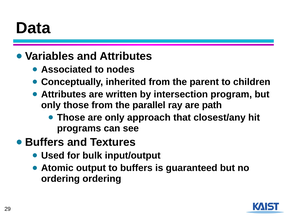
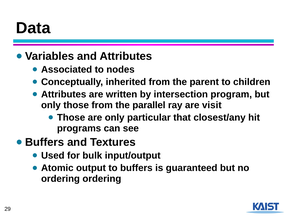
path: path -> visit (212, 105)
approach: approach -> particular (149, 117)
